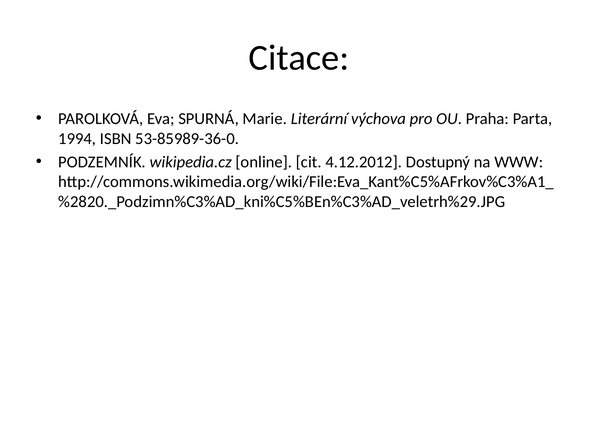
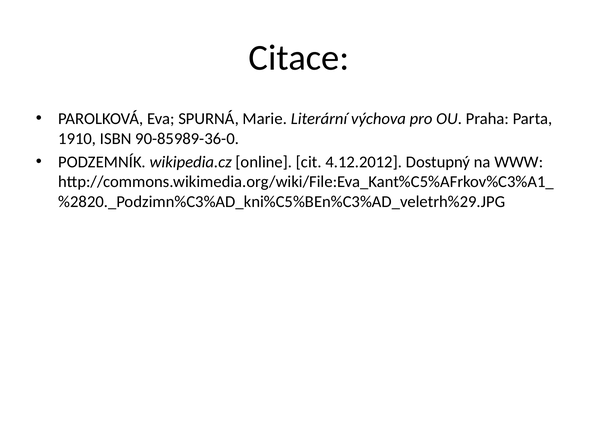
1994: 1994 -> 1910 (77, 139)
53-85989-36-0: 53-85989-36-0 -> 90-85989-36-0 (187, 139)
